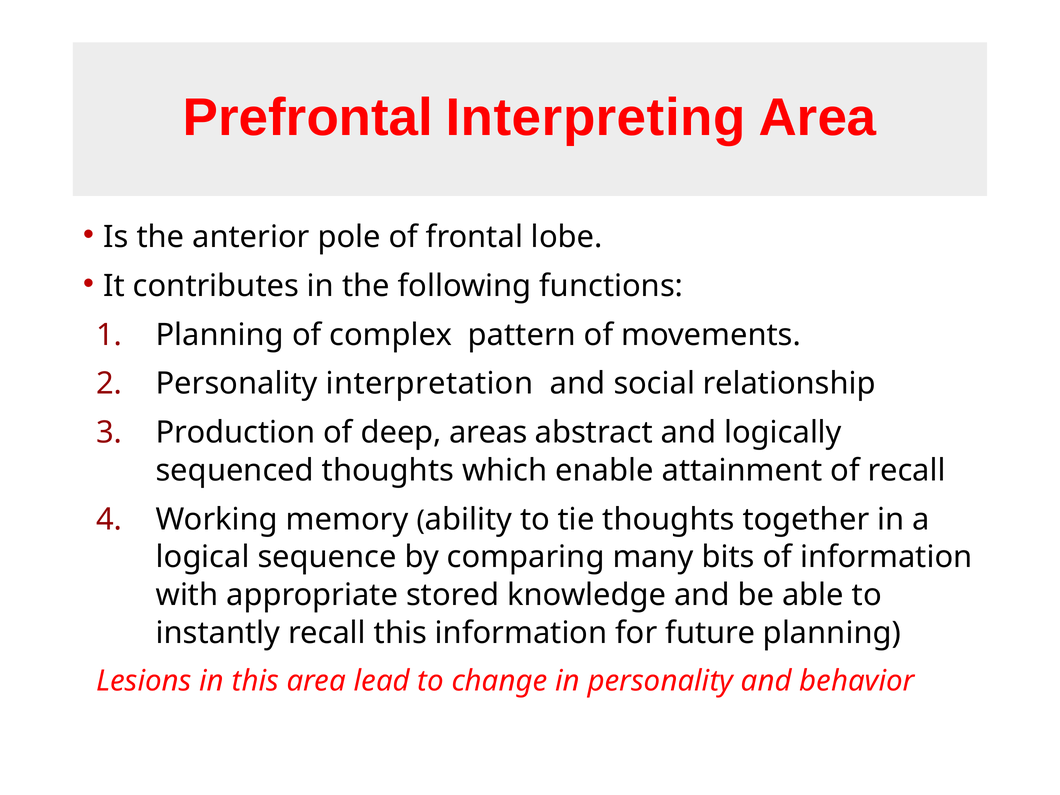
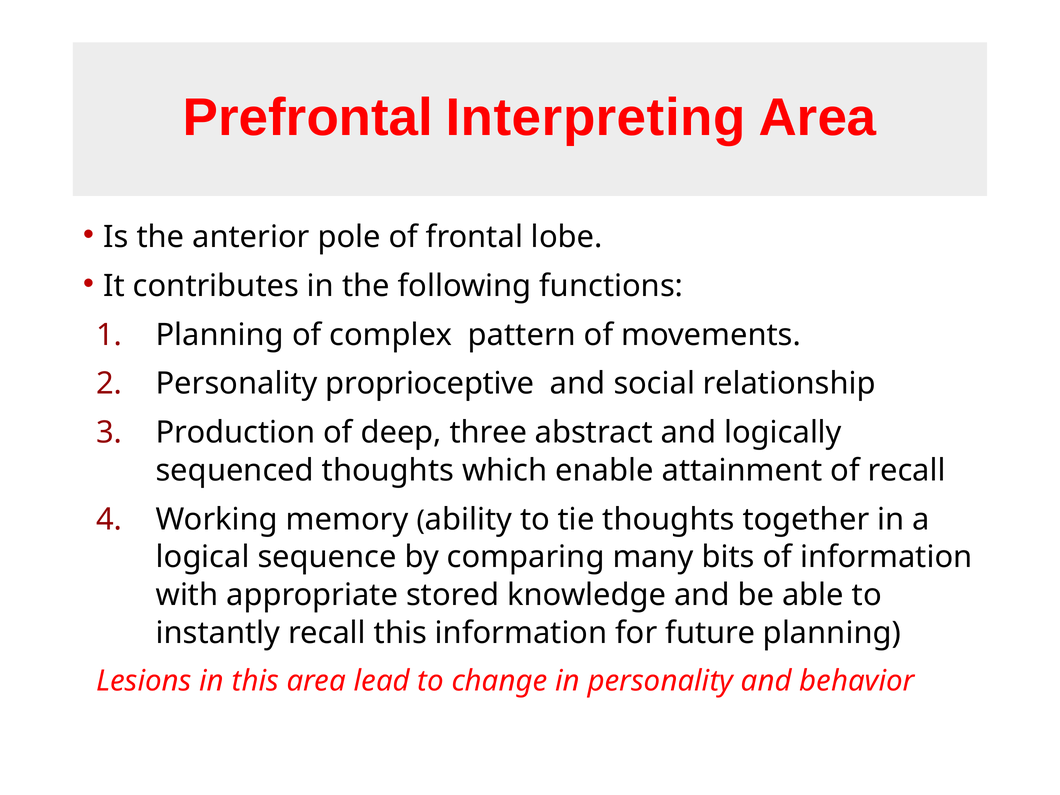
interpretation: interpretation -> proprioceptive (430, 384)
areas: areas -> three (488, 433)
